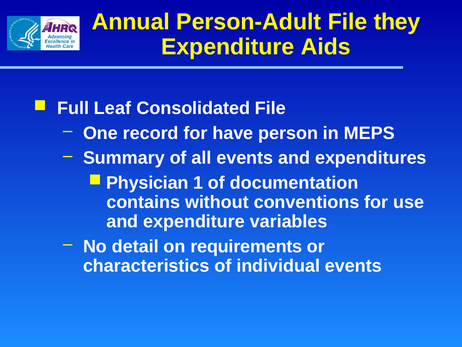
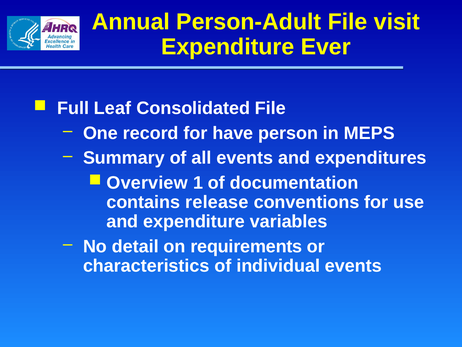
they: they -> visit (397, 22)
Aids: Aids -> Ever (326, 47)
Physician: Physician -> Overview (147, 182)
without: without -> release (217, 202)
